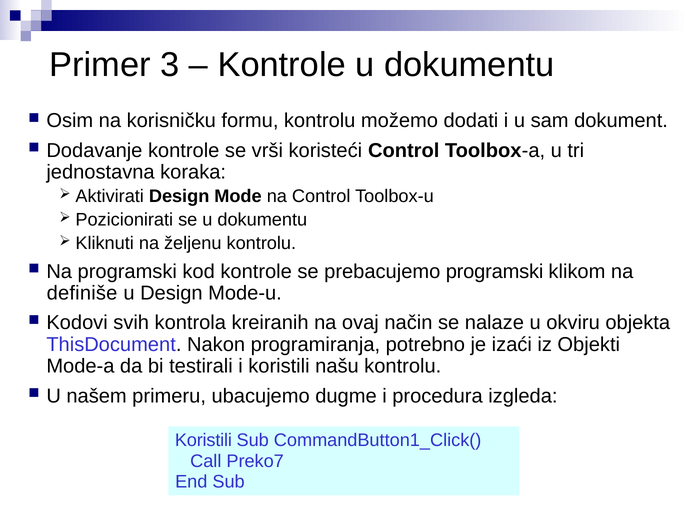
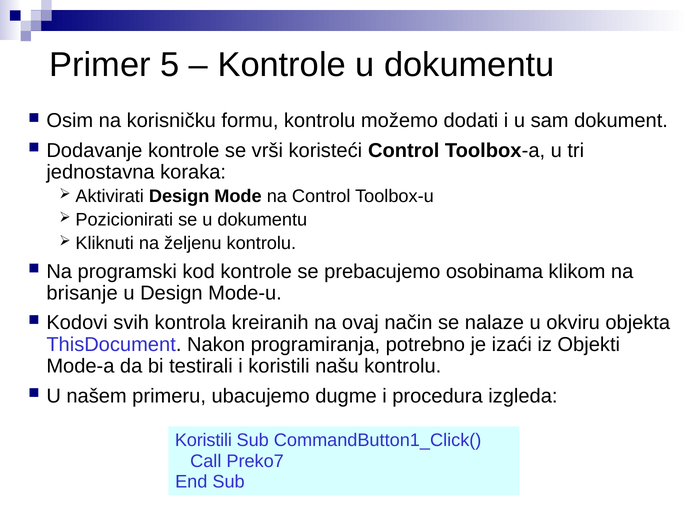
3: 3 -> 5 (170, 65)
prebacujemo programski: programski -> osobinama (495, 271)
definiše: definiše -> brisanje (82, 293)
